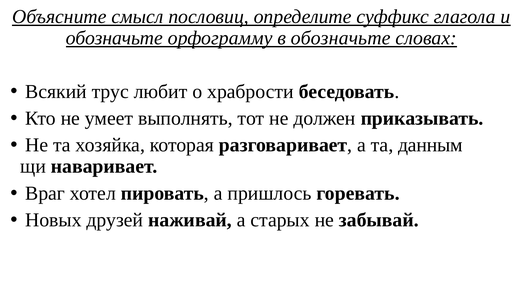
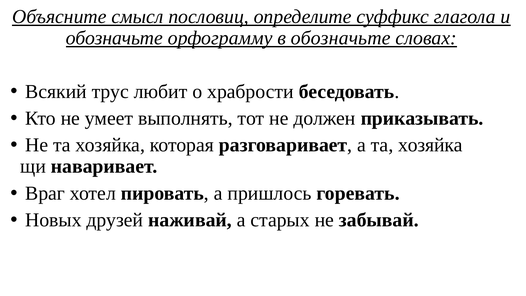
а та данным: данным -> хозяйка (430, 145)
